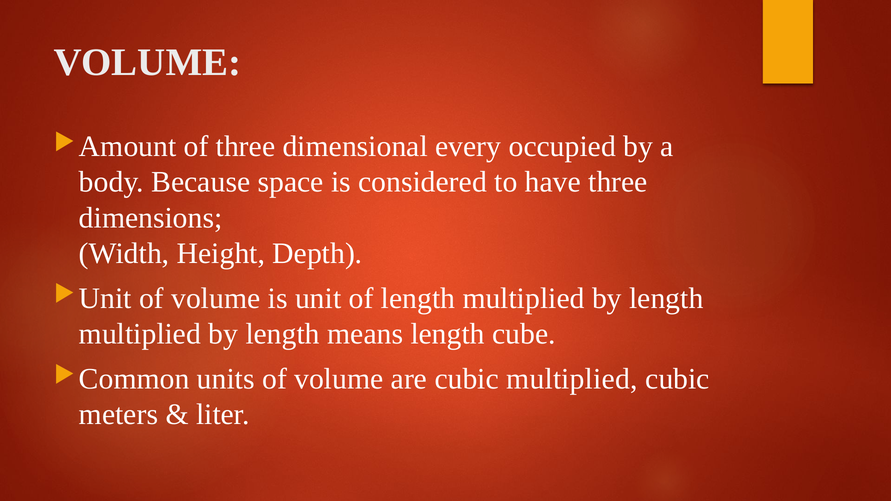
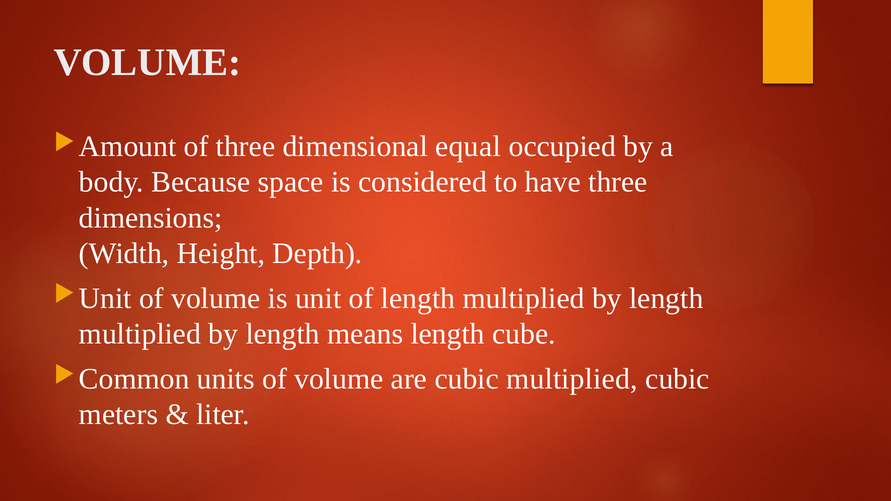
every: every -> equal (468, 147)
